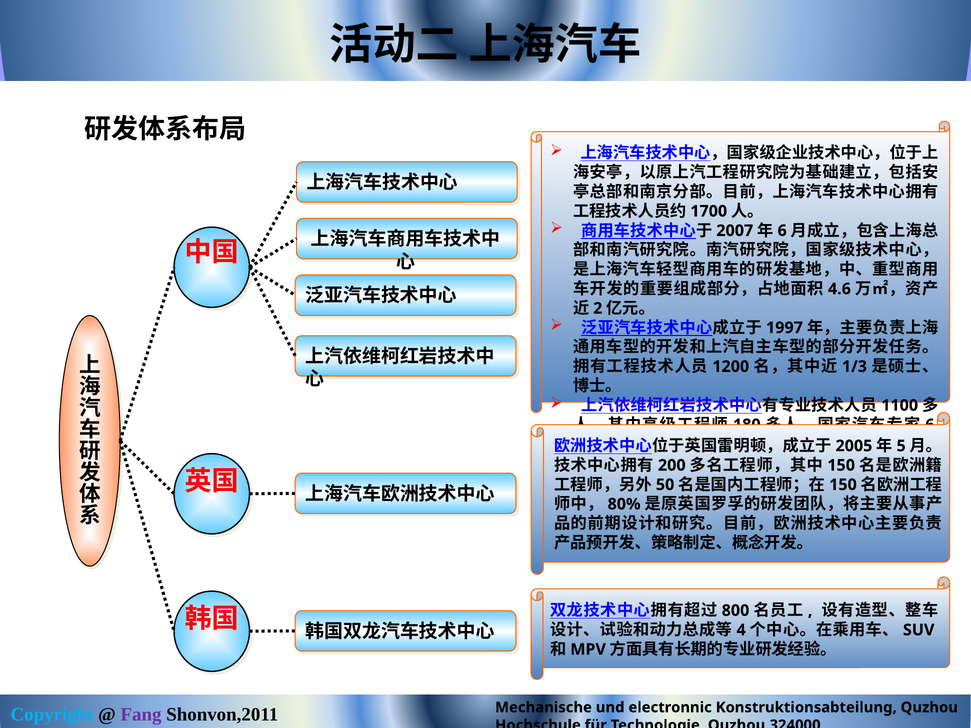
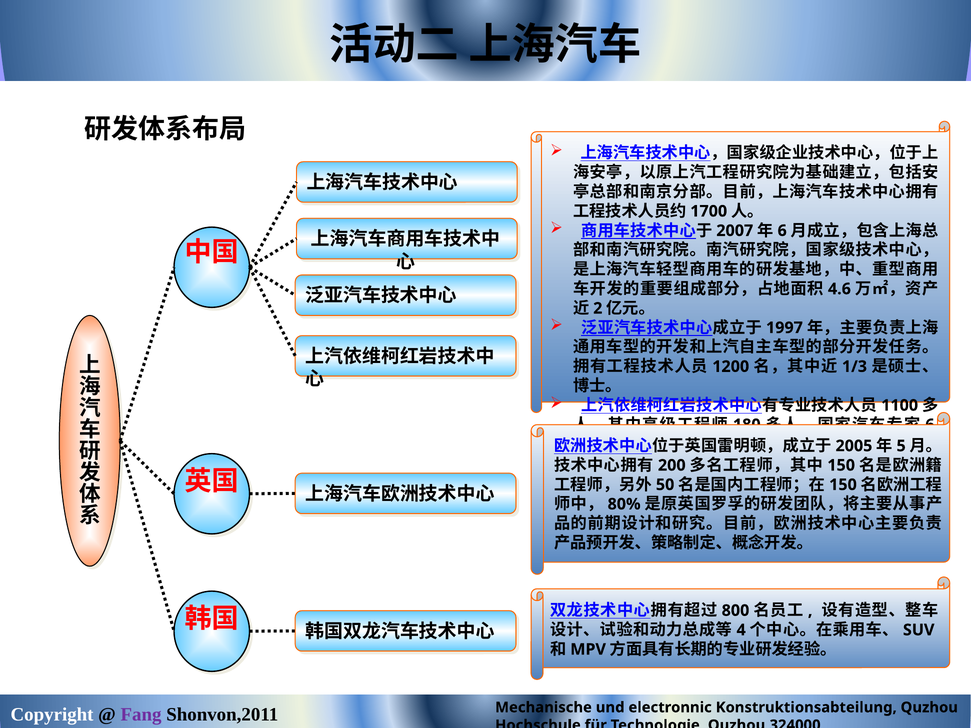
Copyright colour: light blue -> white (52, 715)
